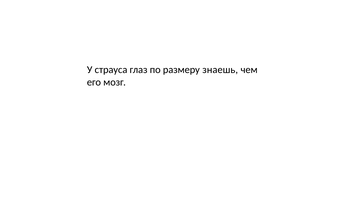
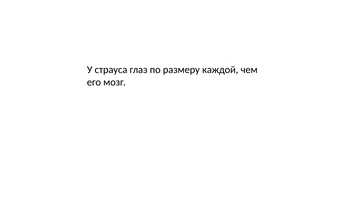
знаешь: знаешь -> каждой (220, 70)
